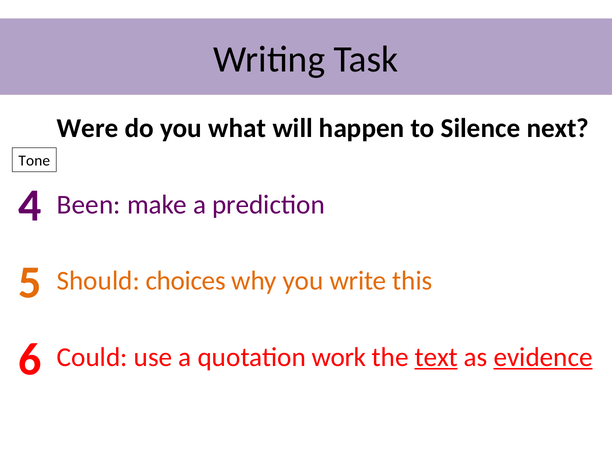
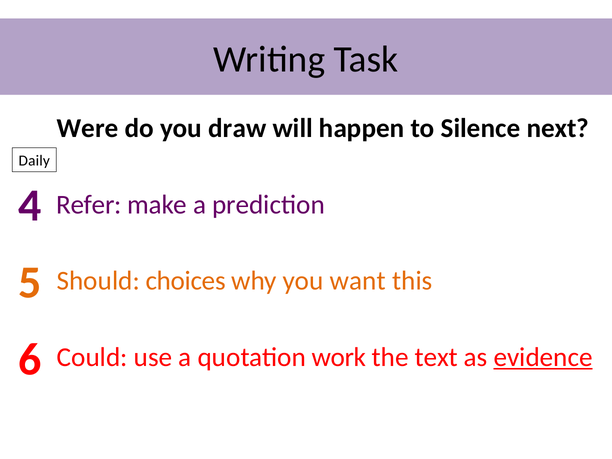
what: what -> draw (237, 128)
Tone: Tone -> Daily (34, 161)
Been: Been -> Refer (89, 205)
write: write -> want (358, 281)
text underline: present -> none (436, 357)
